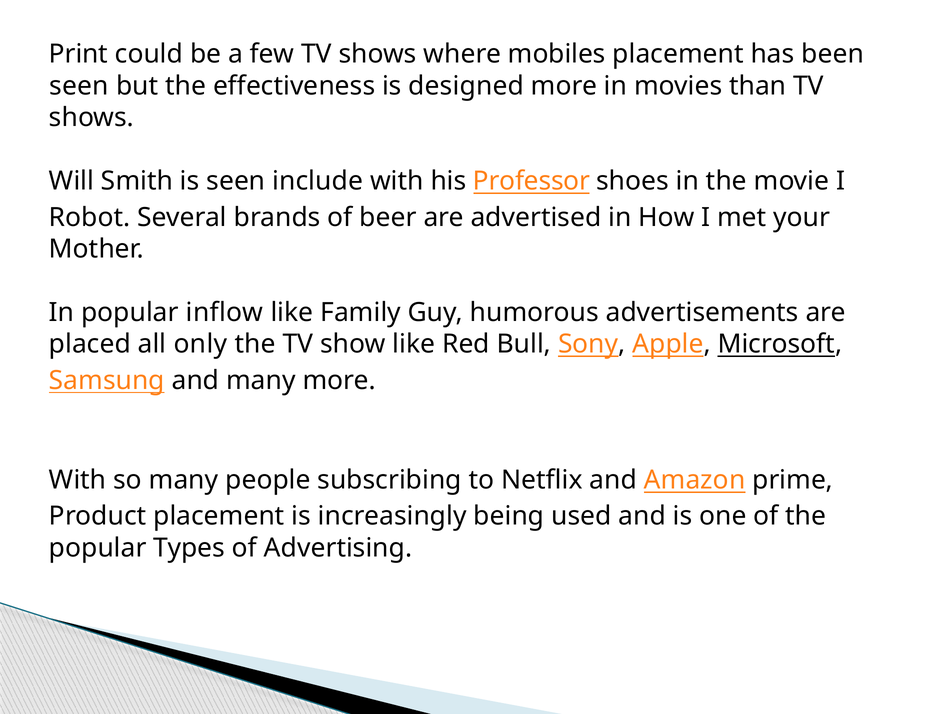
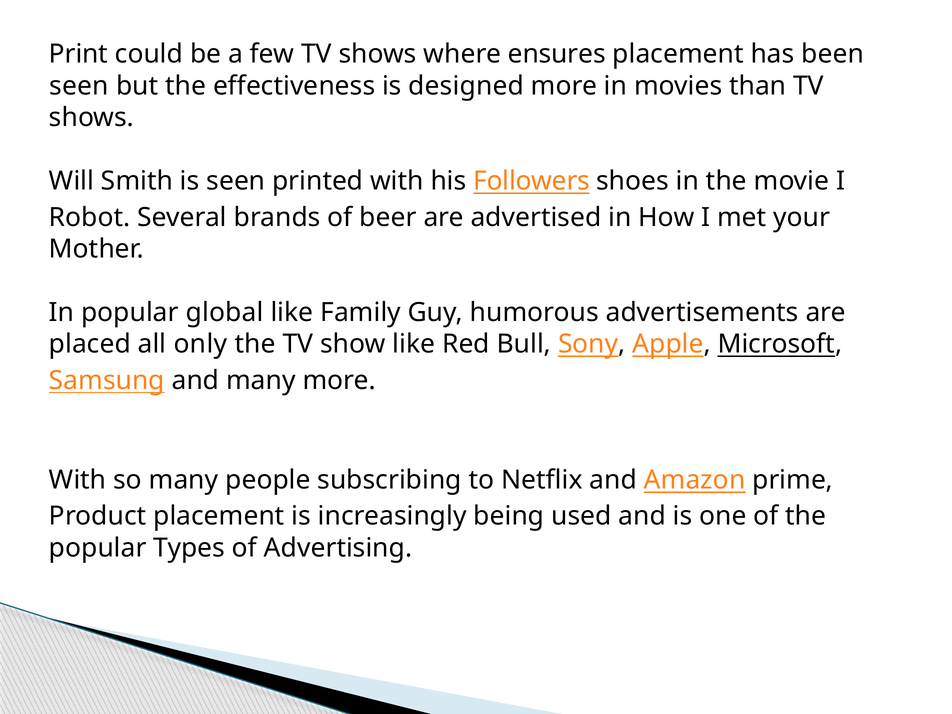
mobiles: mobiles -> ensures (557, 54)
include: include -> printed (318, 181)
Professor: Professor -> Followers (532, 181)
inflow: inflow -> global (225, 313)
